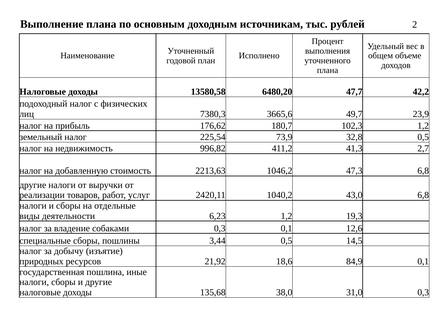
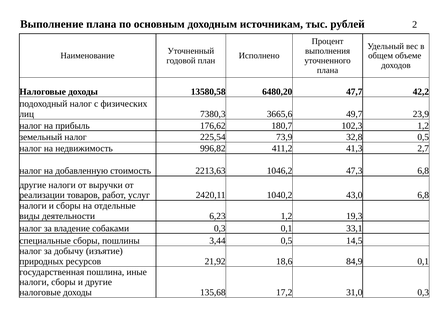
12,6: 12,6 -> 33,1 (354, 228)
38,0: 38,0 -> 17,2 (284, 292)
